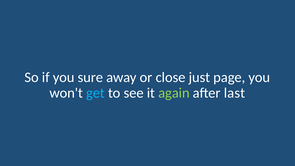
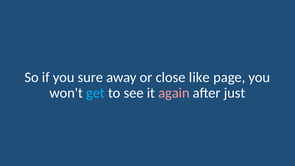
just: just -> like (199, 77)
again colour: light green -> pink (174, 93)
last: last -> just (235, 93)
